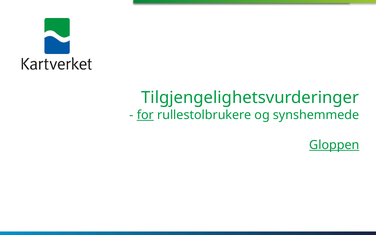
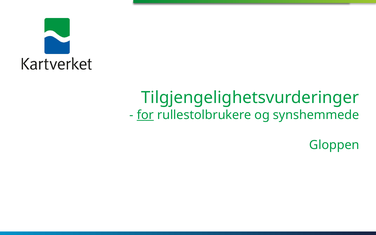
Gloppen underline: present -> none (334, 145)
